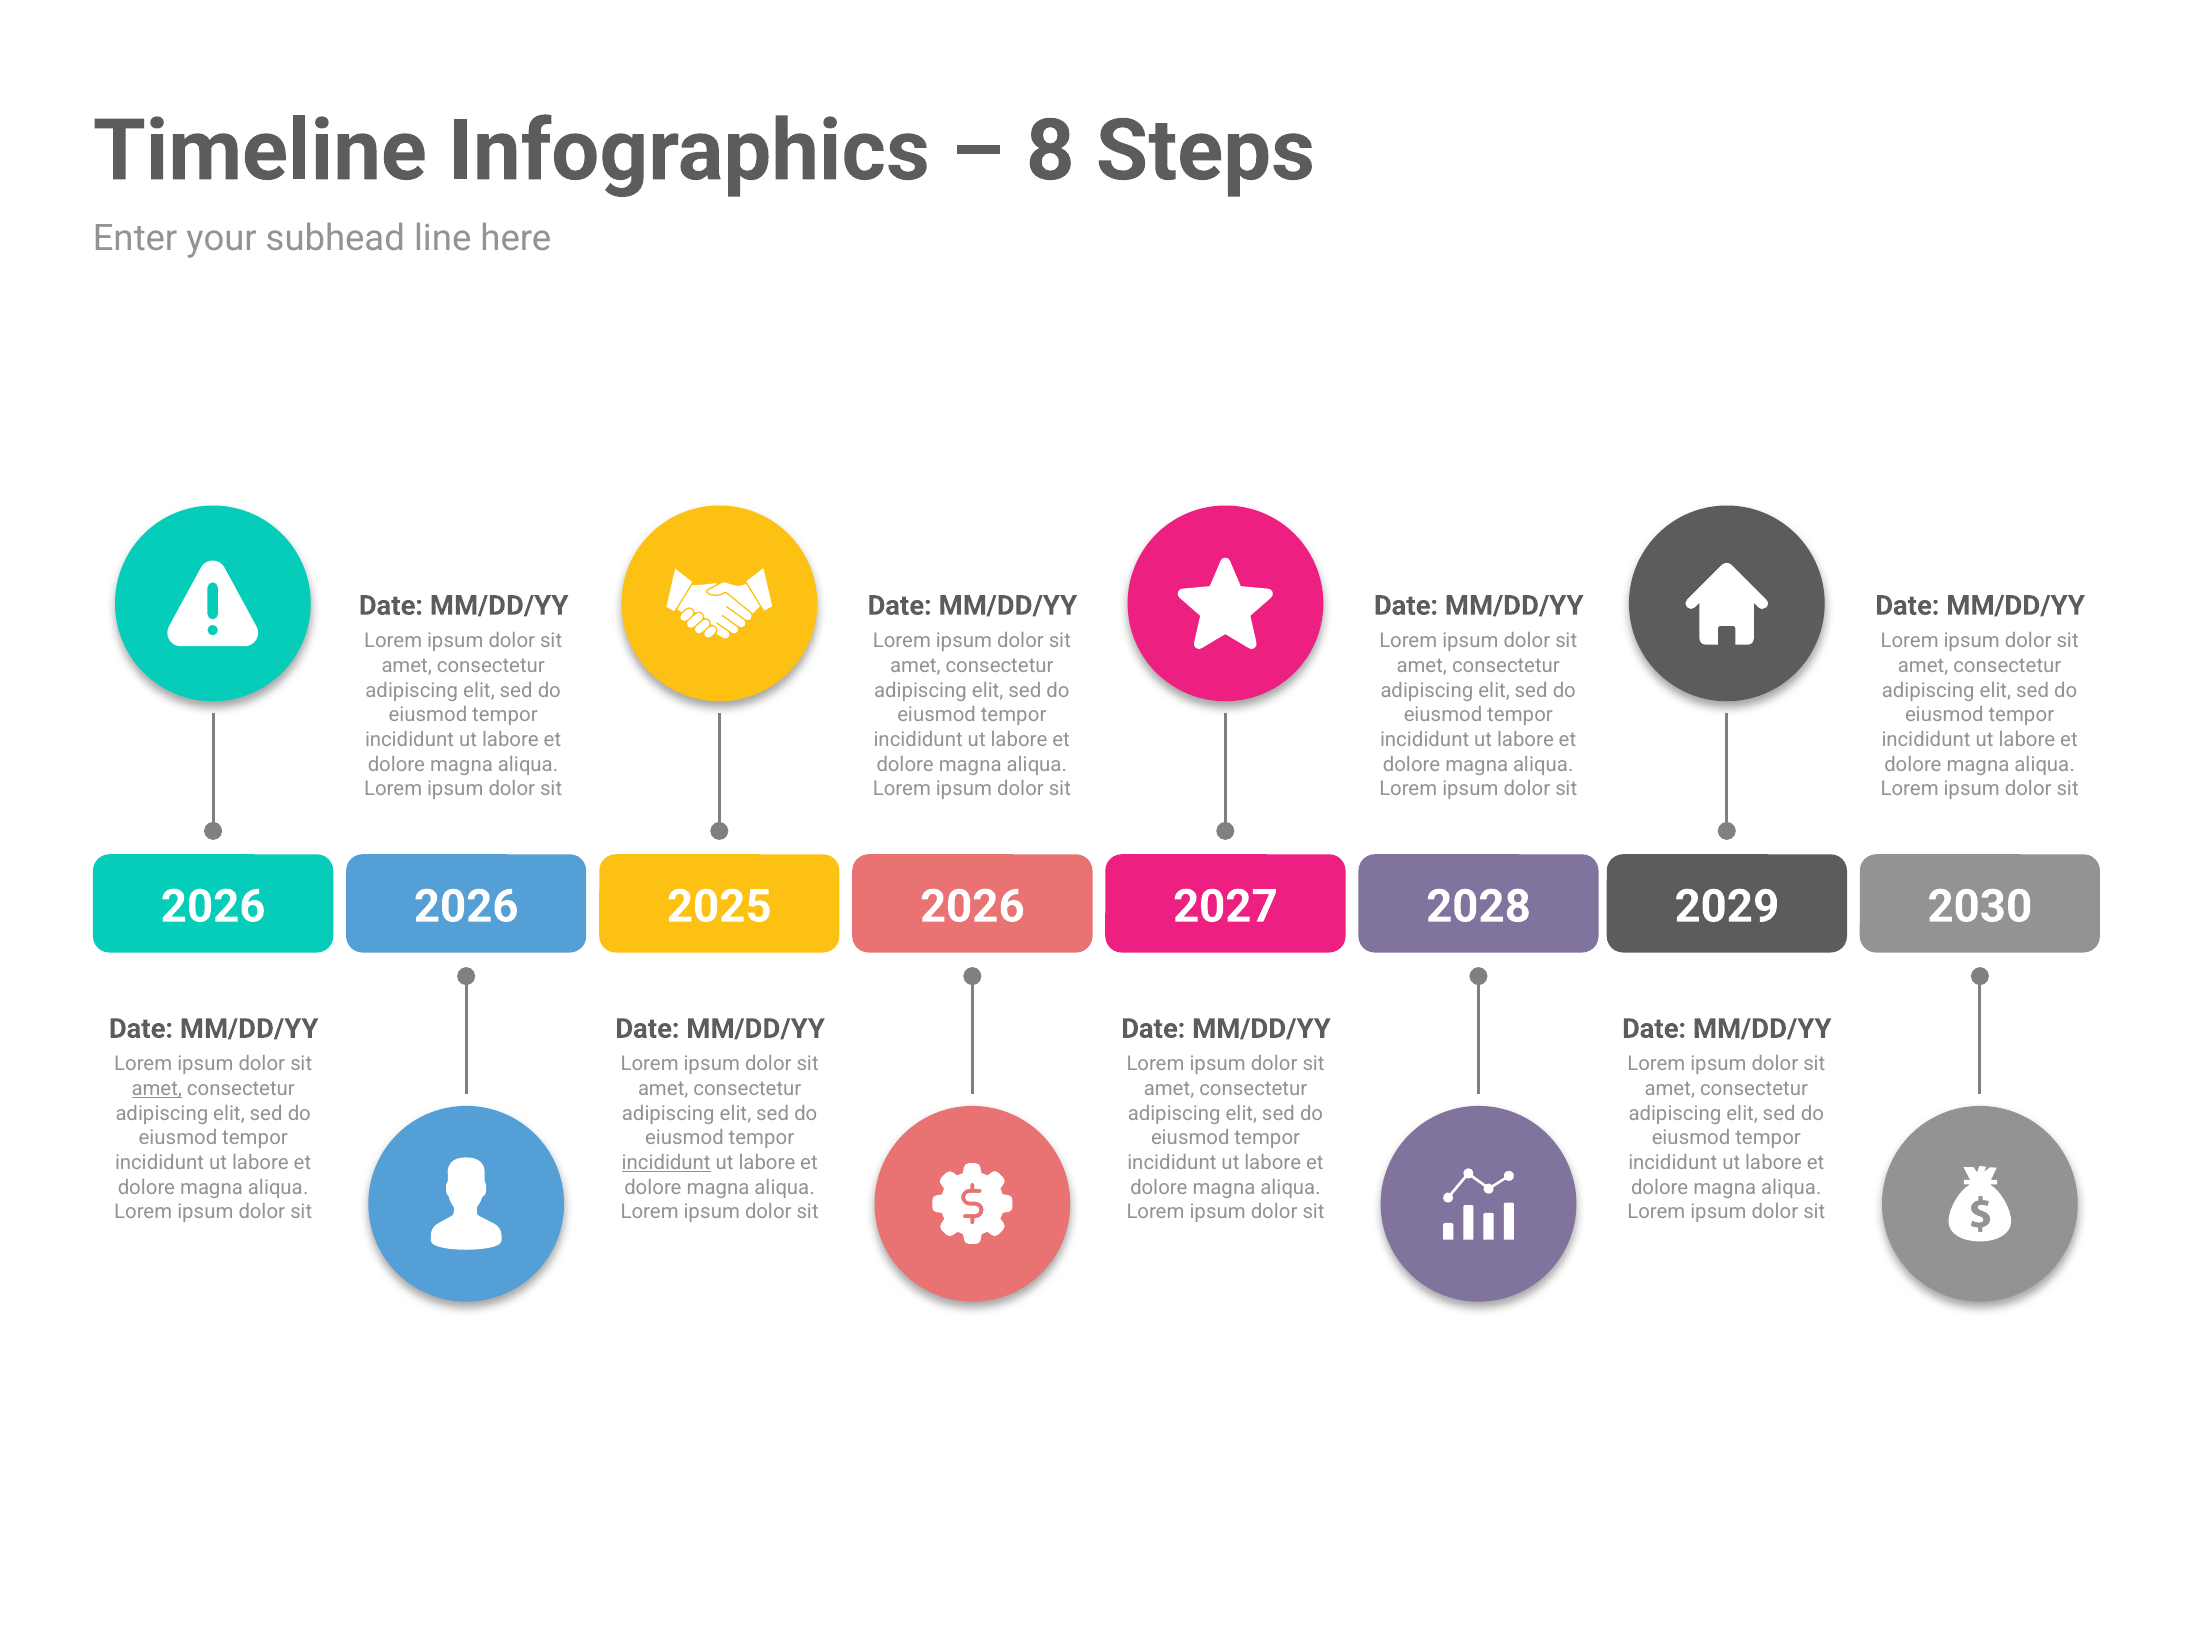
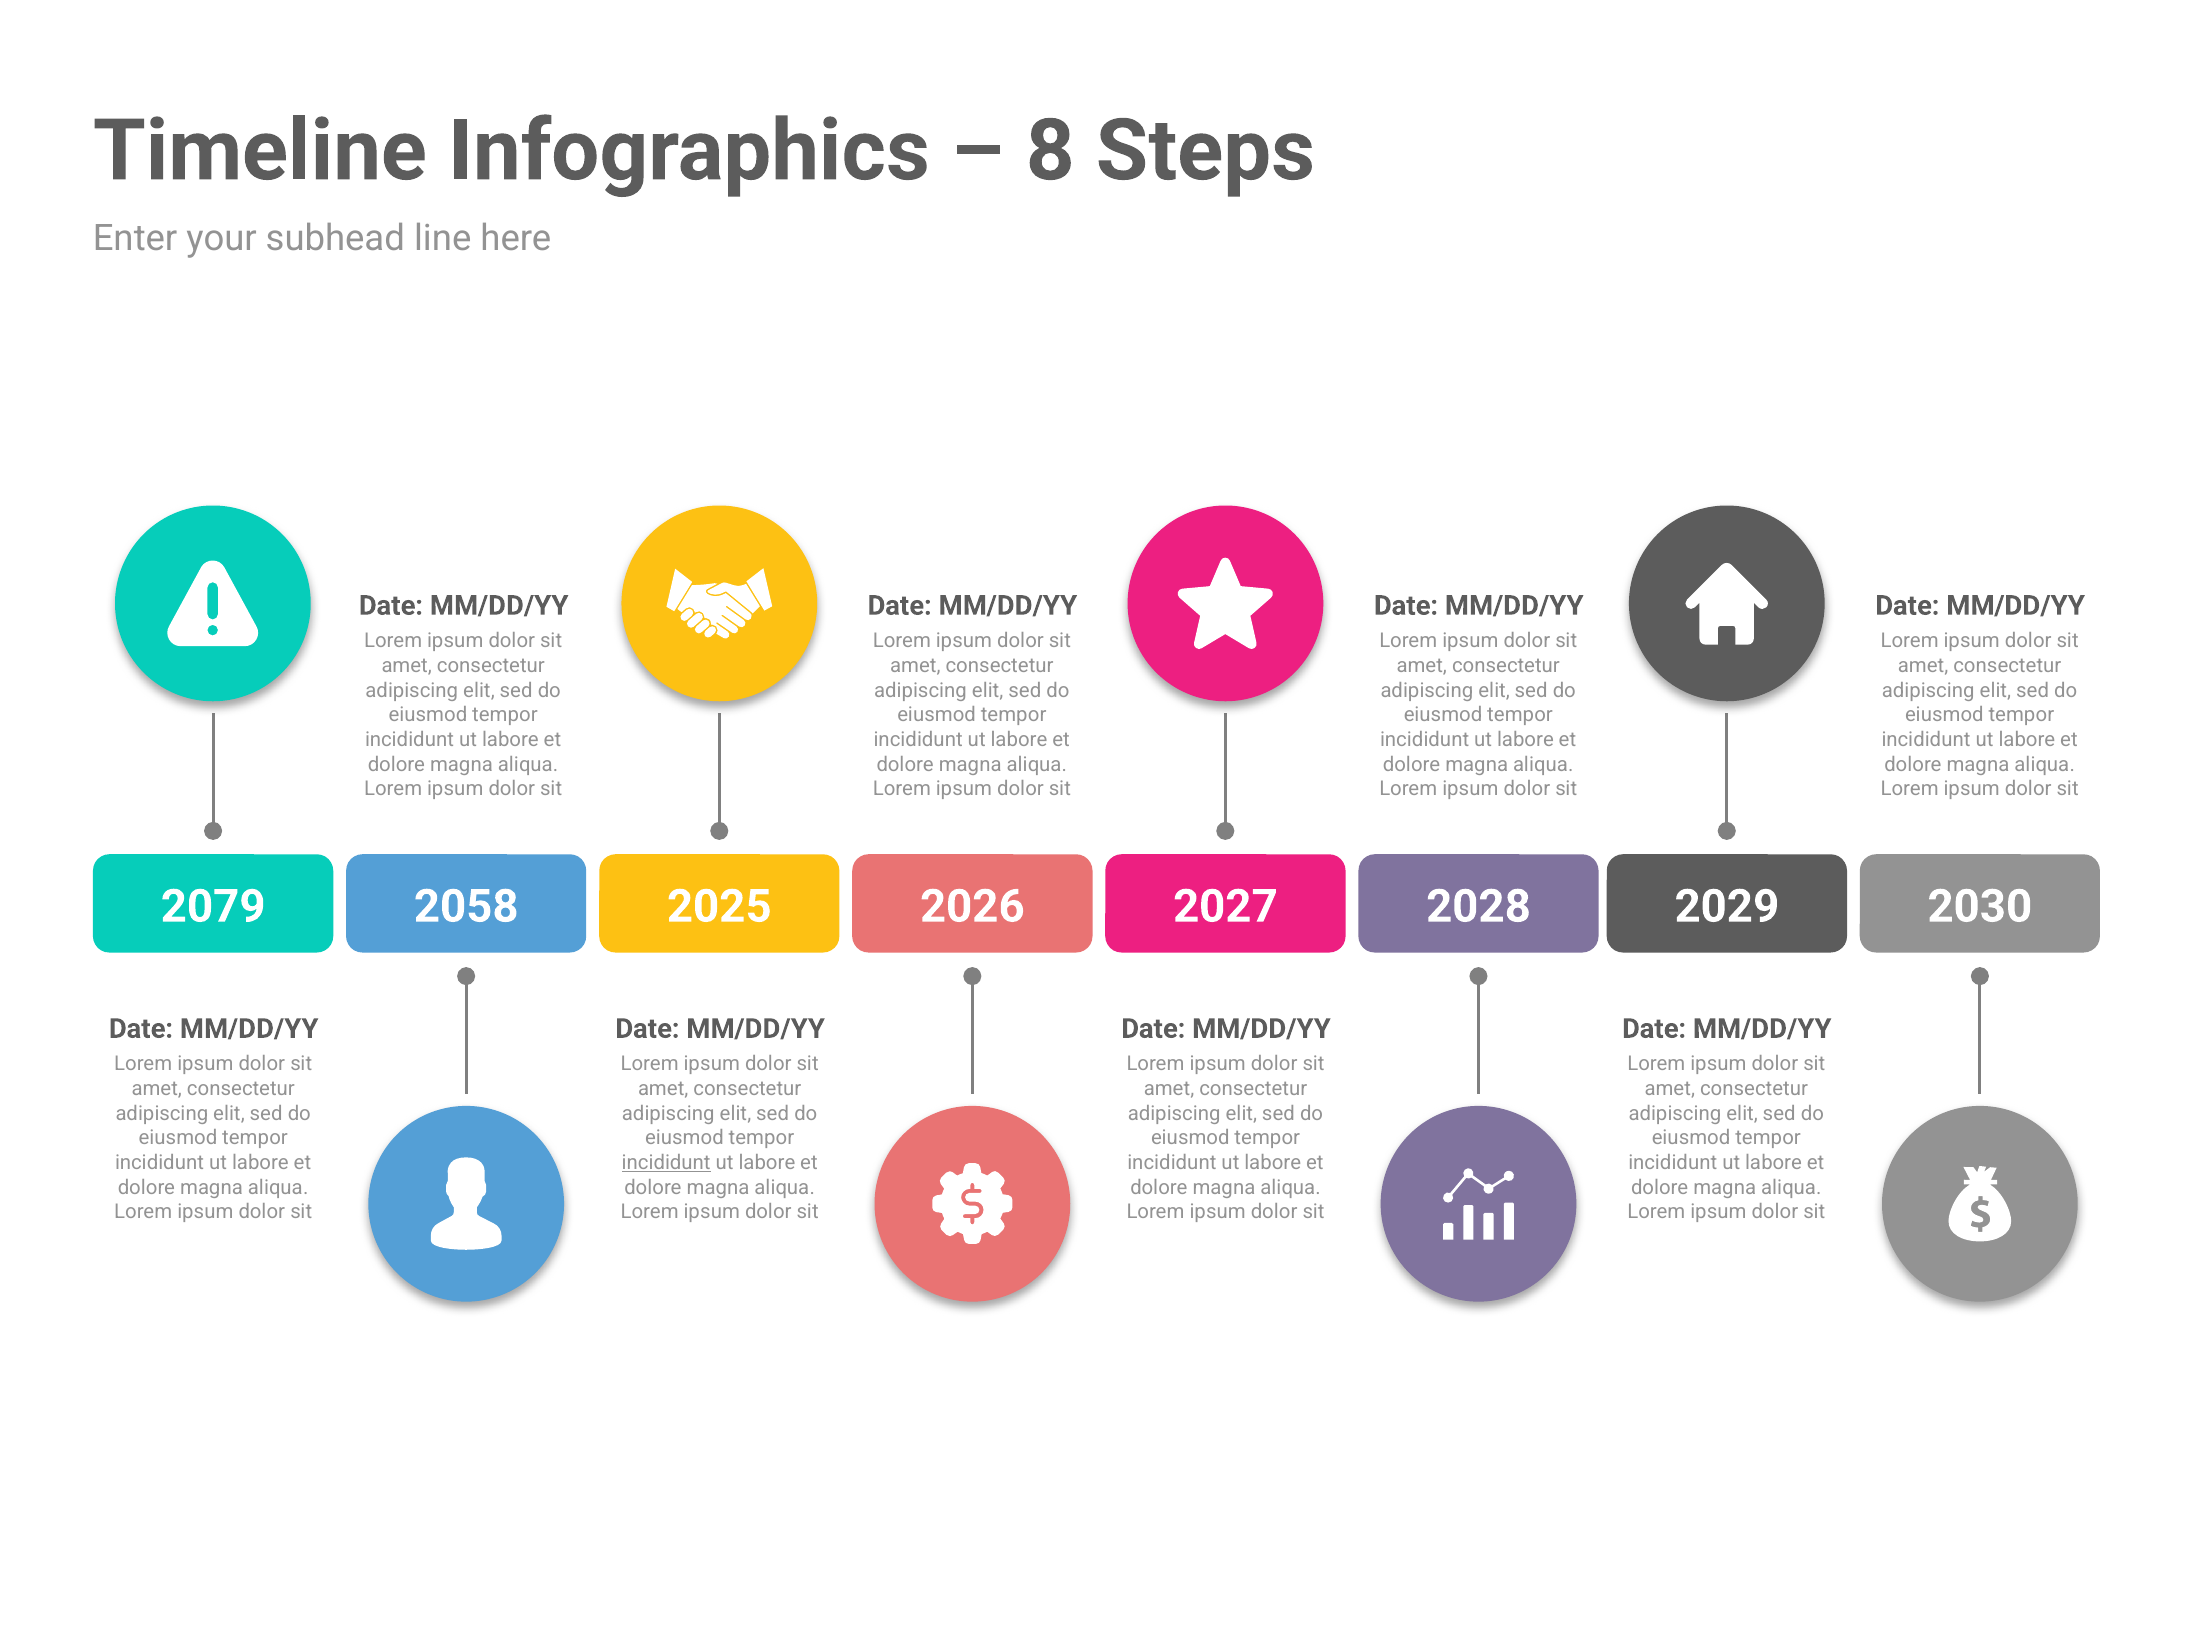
2026: 2026 -> 2079 (213, 906)
2026: 2026 -> 2058 (466, 906)
amet underline: present -> none (157, 1088)
